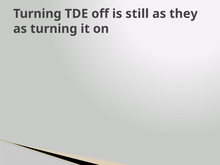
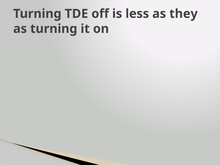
still: still -> less (137, 14)
